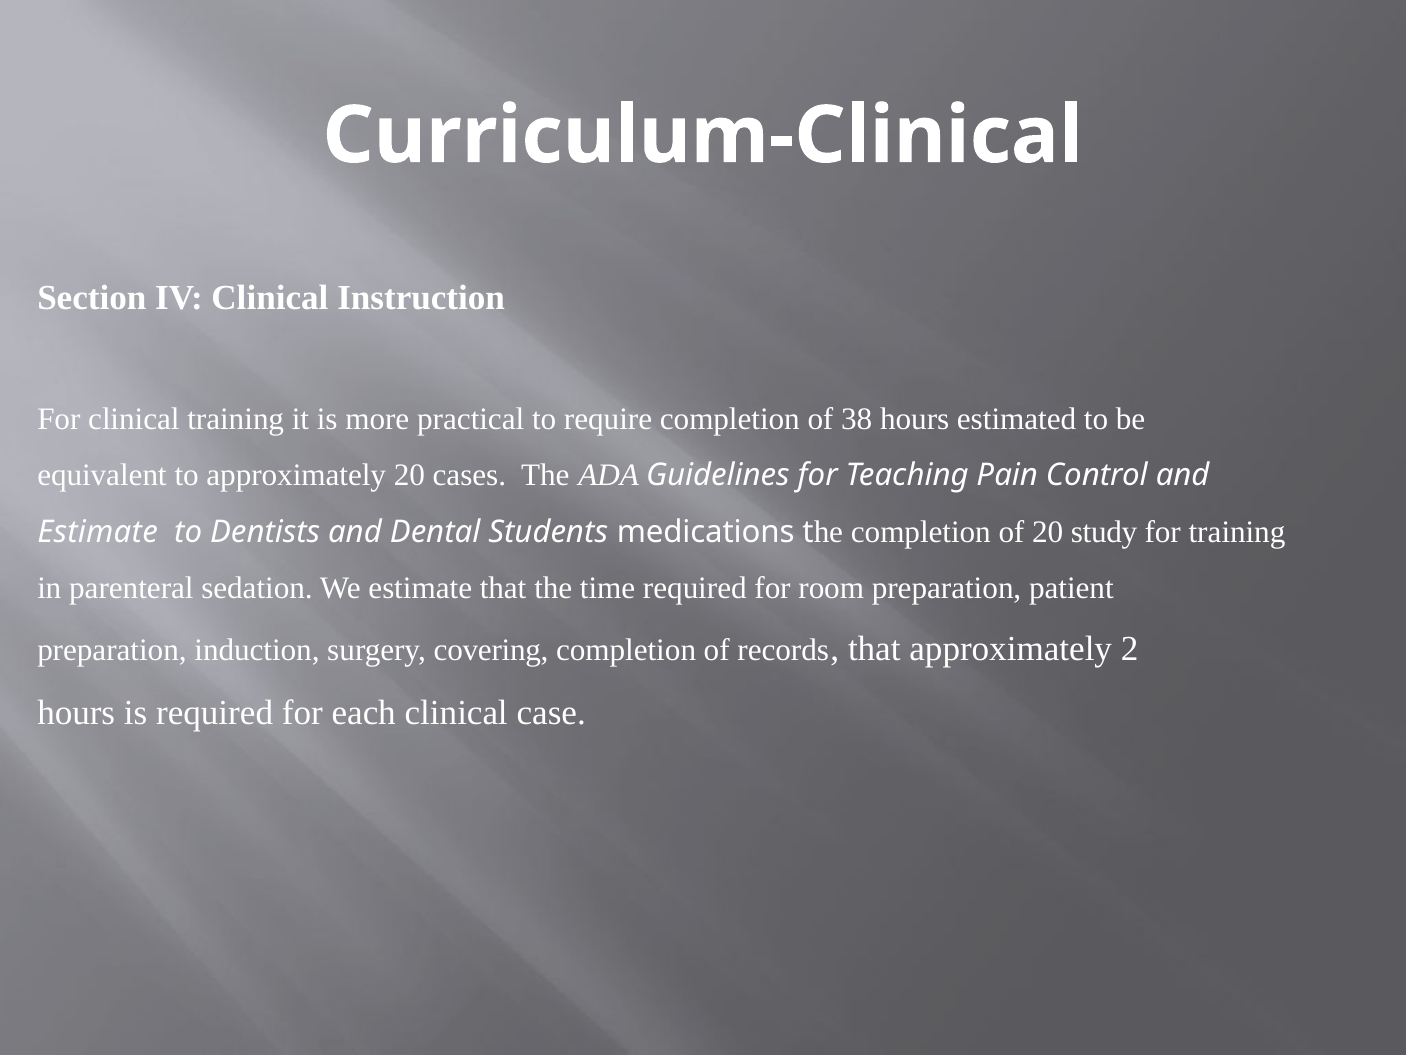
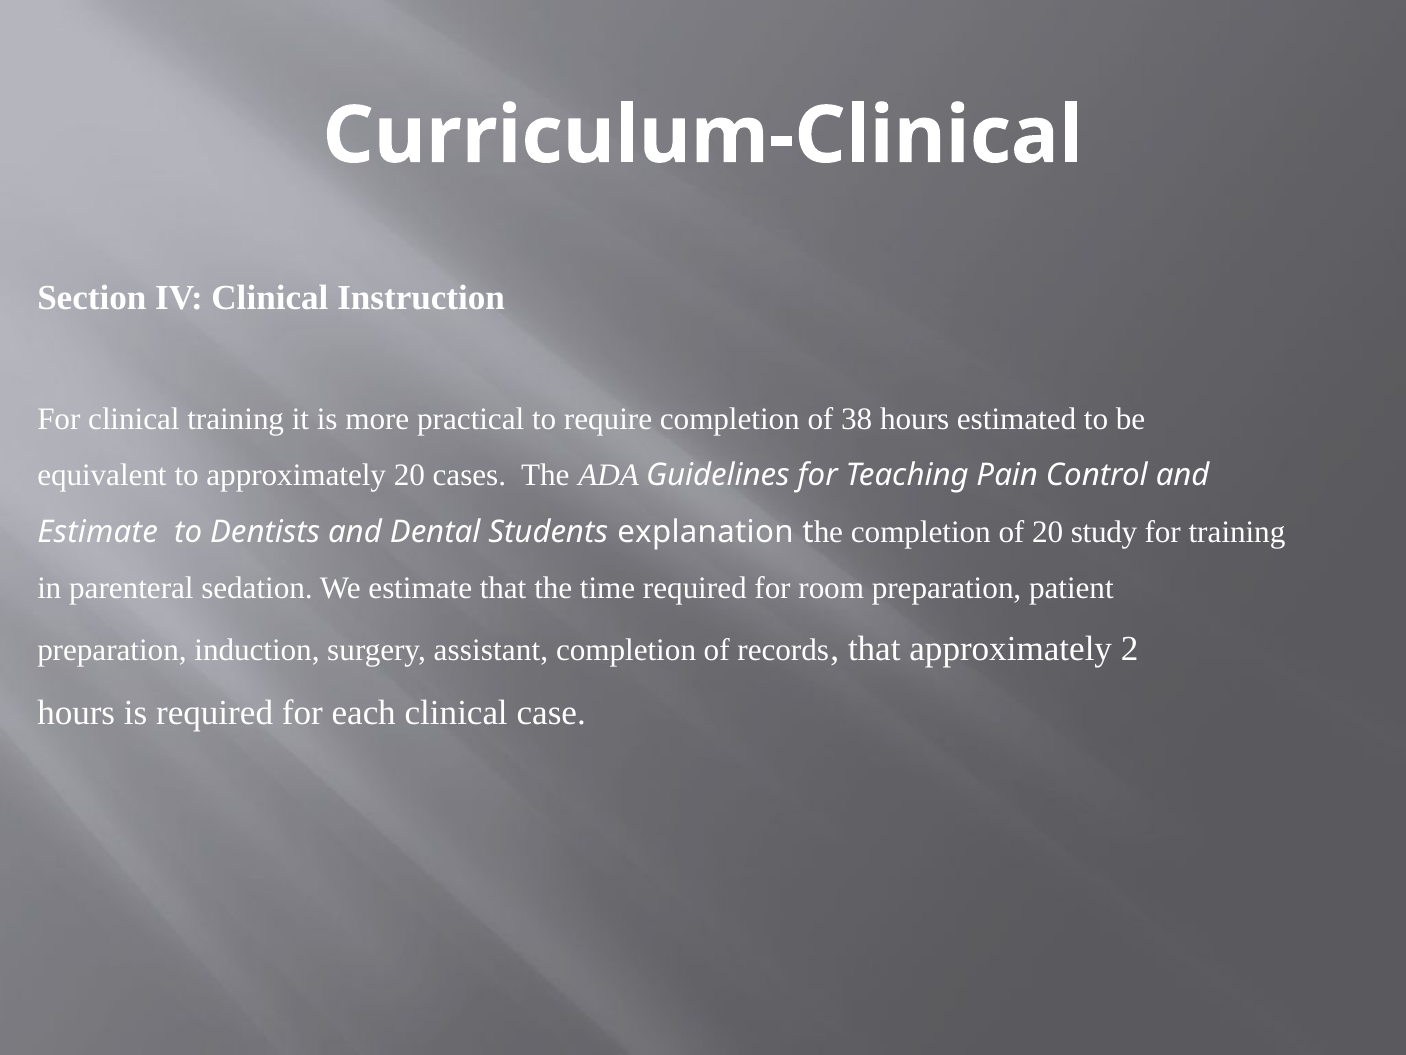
medications: medications -> explanation (705, 531)
covering: covering -> assistant (491, 650)
